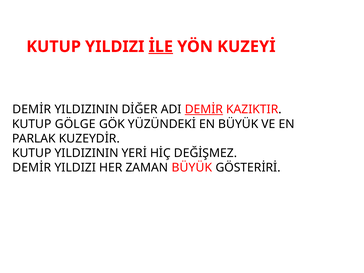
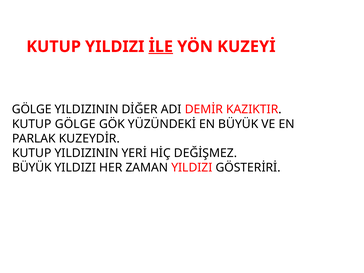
DEMİR: DEMİR -> GÖLGE (32, 109)
DEMİR underline: present -> none (204, 109)
DEMİR: DEMİR -> BÜYÜK (32, 168)
ZAMAN BÜYÜK: BÜYÜK -> YILDIZI (192, 168)
